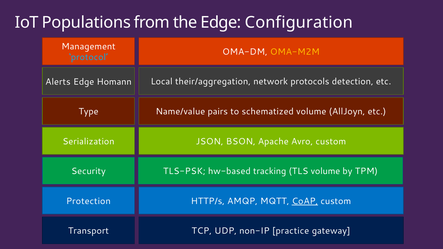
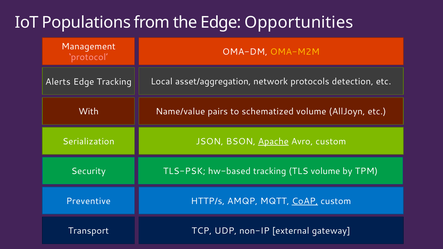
Configuration: Configuration -> Opportunities (299, 22)
protocol colour: light blue -> pink (88, 57)
Edge Homann: Homann -> Tracking (114, 82)
their/aggregation: their/aggregation -> asset/aggregation (213, 82)
Type: Type -> With (89, 112)
Apache underline: none -> present (273, 142)
Protection: Protection -> Preventive (88, 201)
practice: practice -> external (291, 231)
